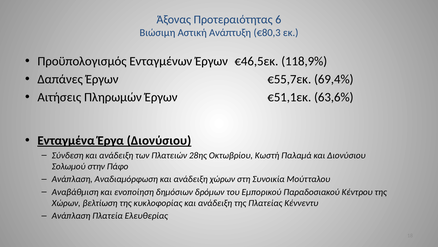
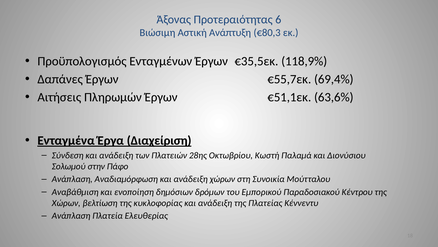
€46,5εκ: €46,5εκ -> €35,5εκ (256, 61)
Έργα Διονύσιου: Διονύσιου -> Διαχείριση (159, 140)
